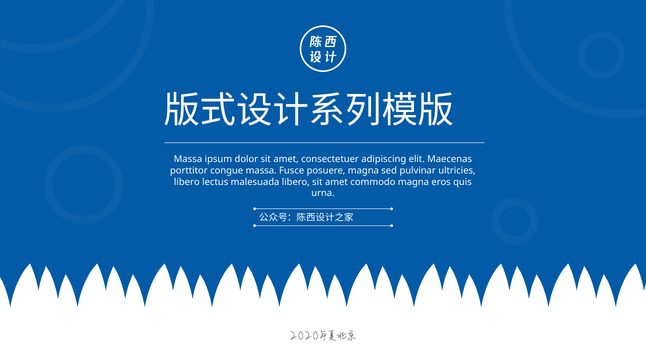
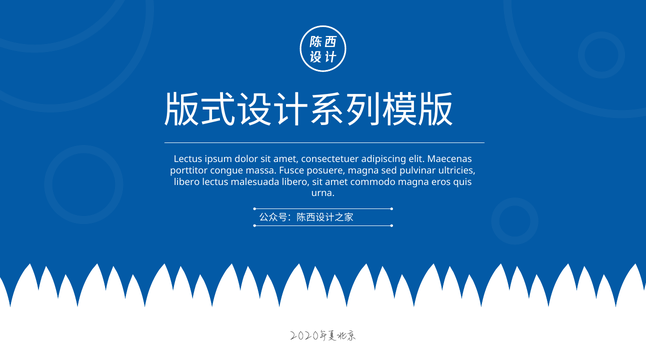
Massa: Massa -> Lectus (188, 159)
